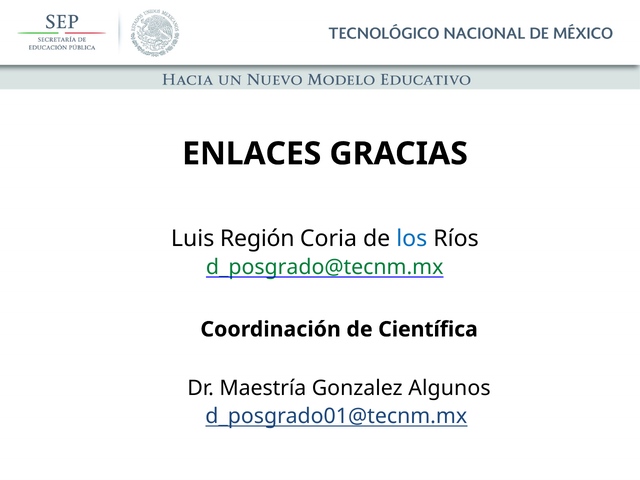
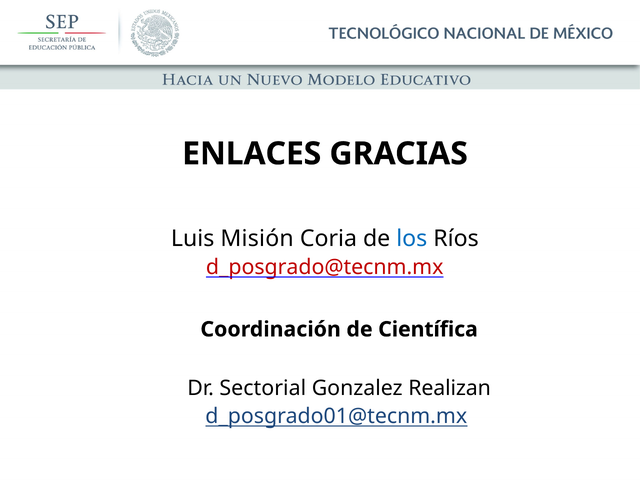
Región: Región -> Misión (257, 238)
d_posgrado@tecnm.mx colour: green -> red (325, 267)
Maestría: Maestría -> Sectorial (263, 388)
Algunos: Algunos -> Realizan (450, 388)
